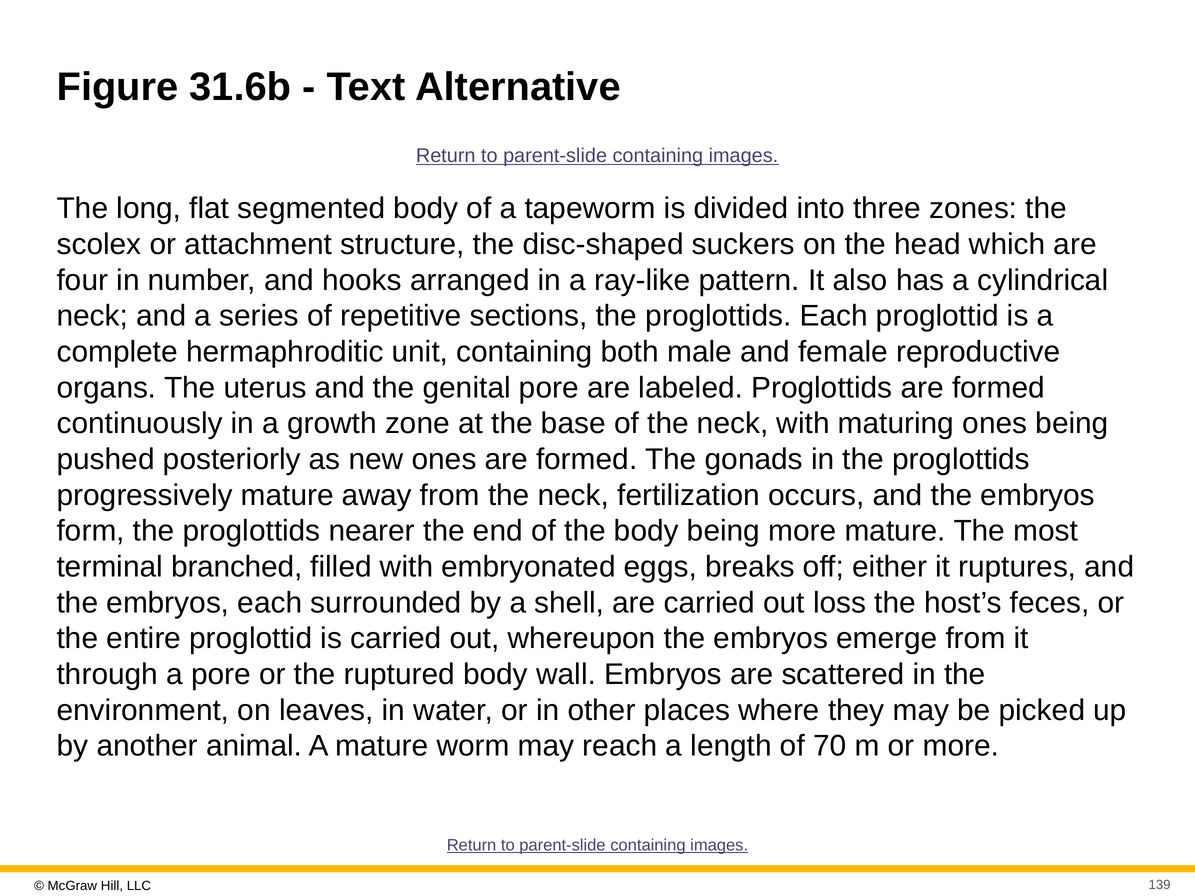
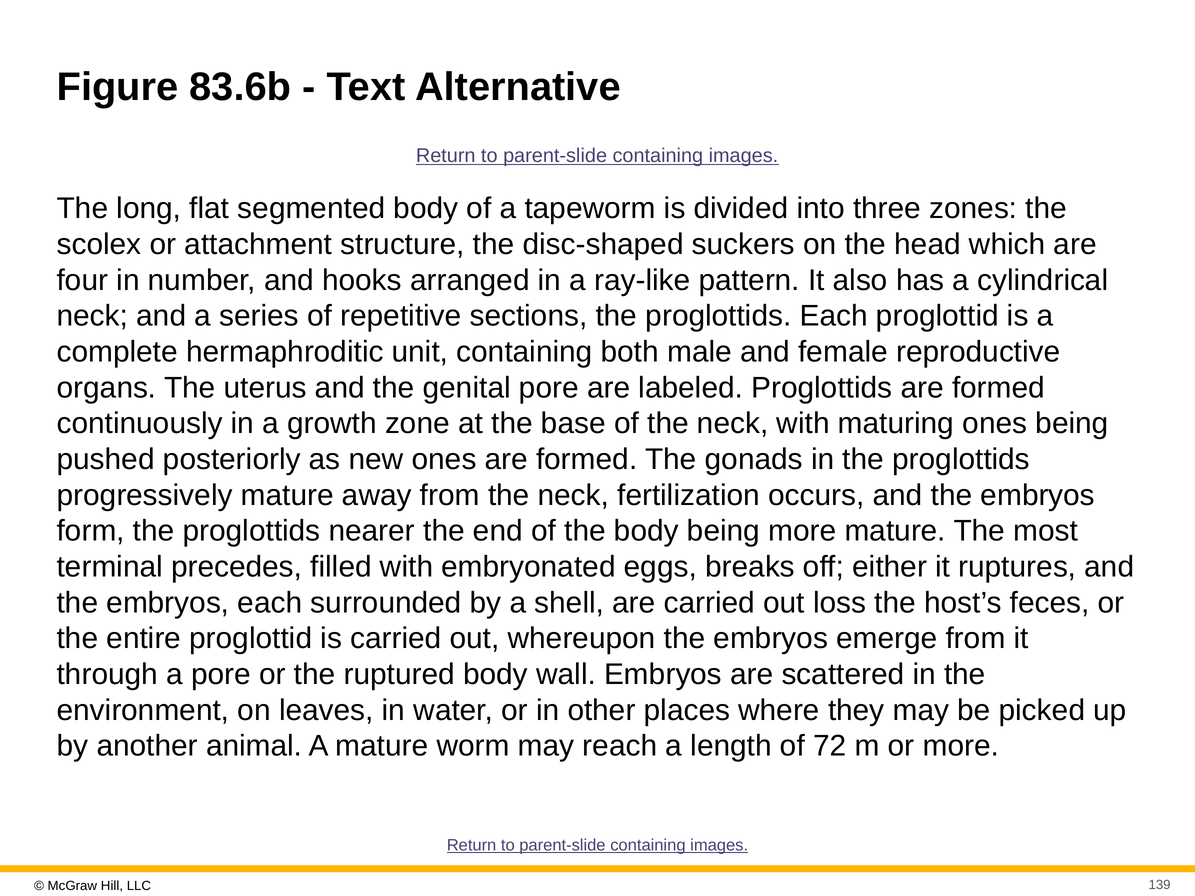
31.6b: 31.6b -> 83.6b (240, 87)
branched: branched -> precedes (237, 567)
70: 70 -> 72 (830, 746)
